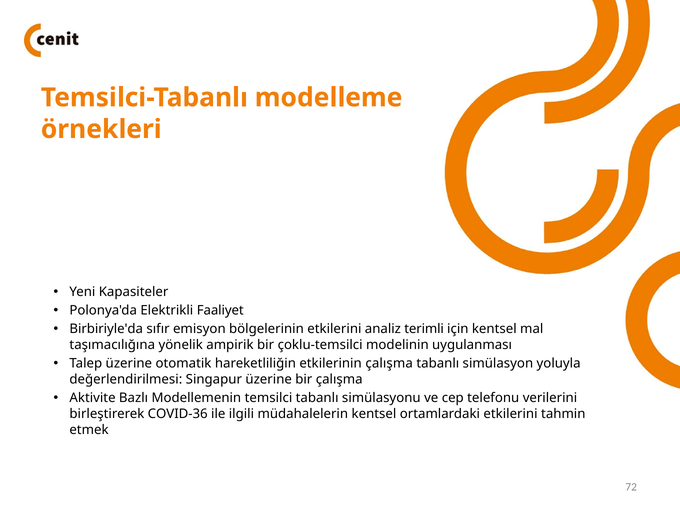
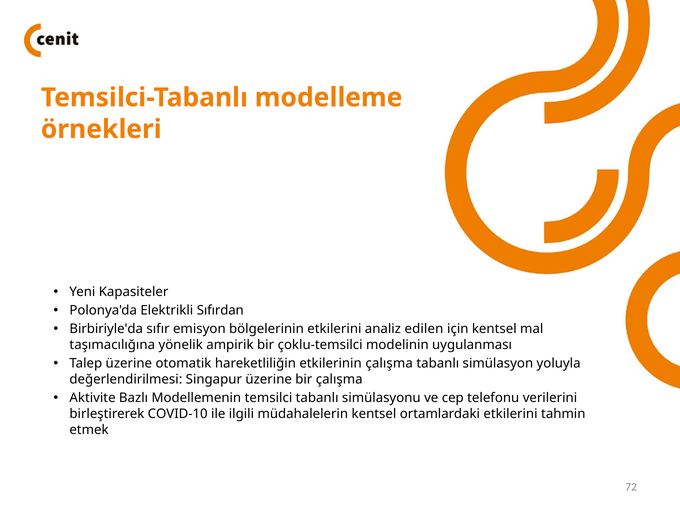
Faaliyet: Faaliyet -> Sıfırdan (220, 311)
terimli: terimli -> edilen (424, 329)
COVID-36: COVID-36 -> COVID-10 (178, 414)
